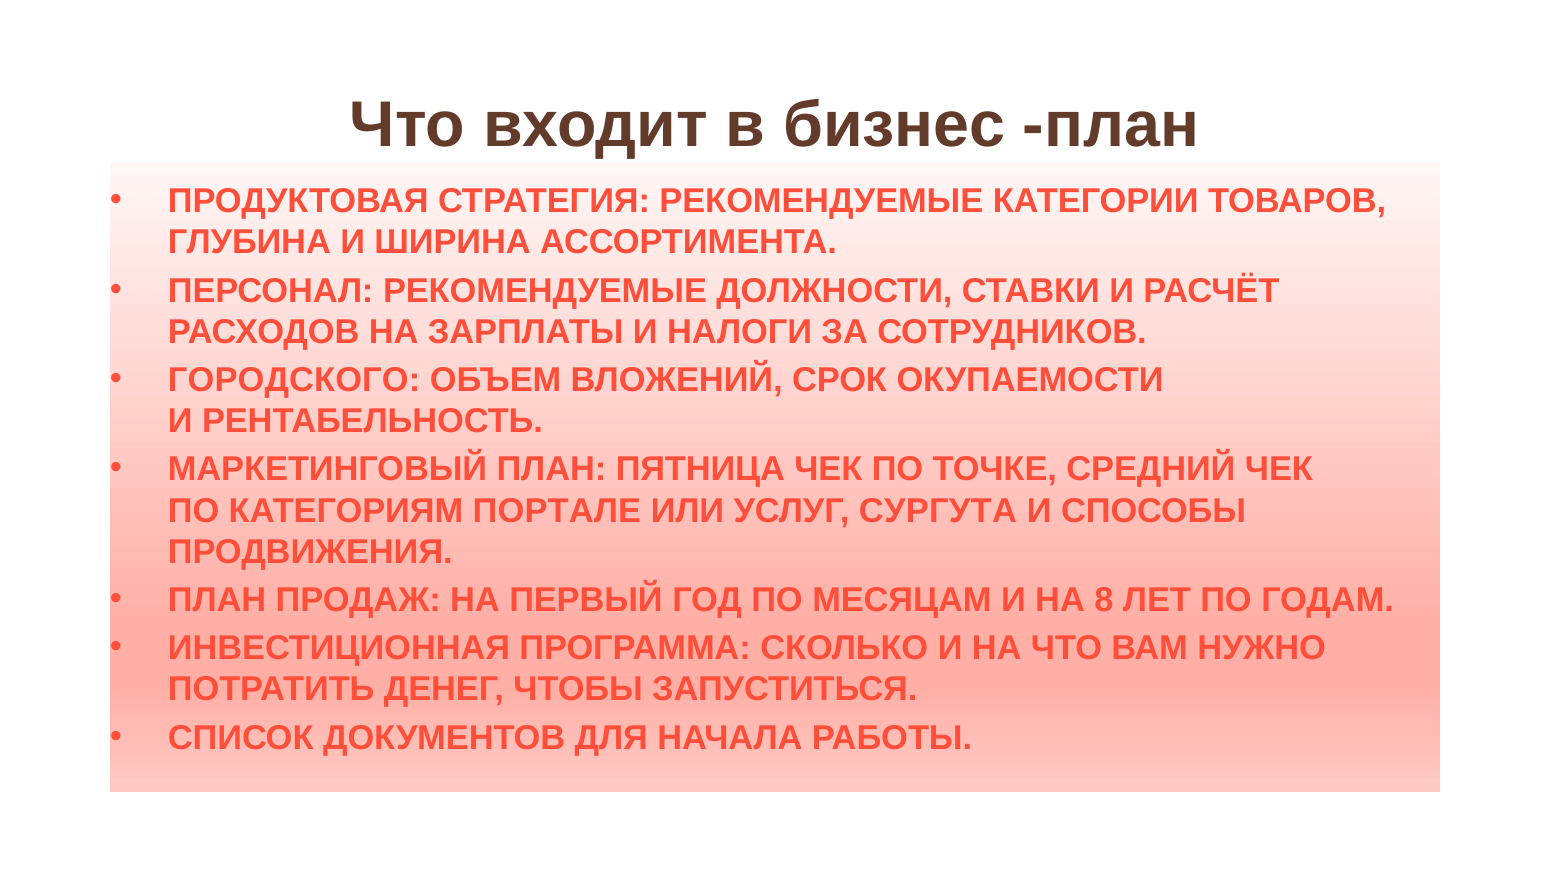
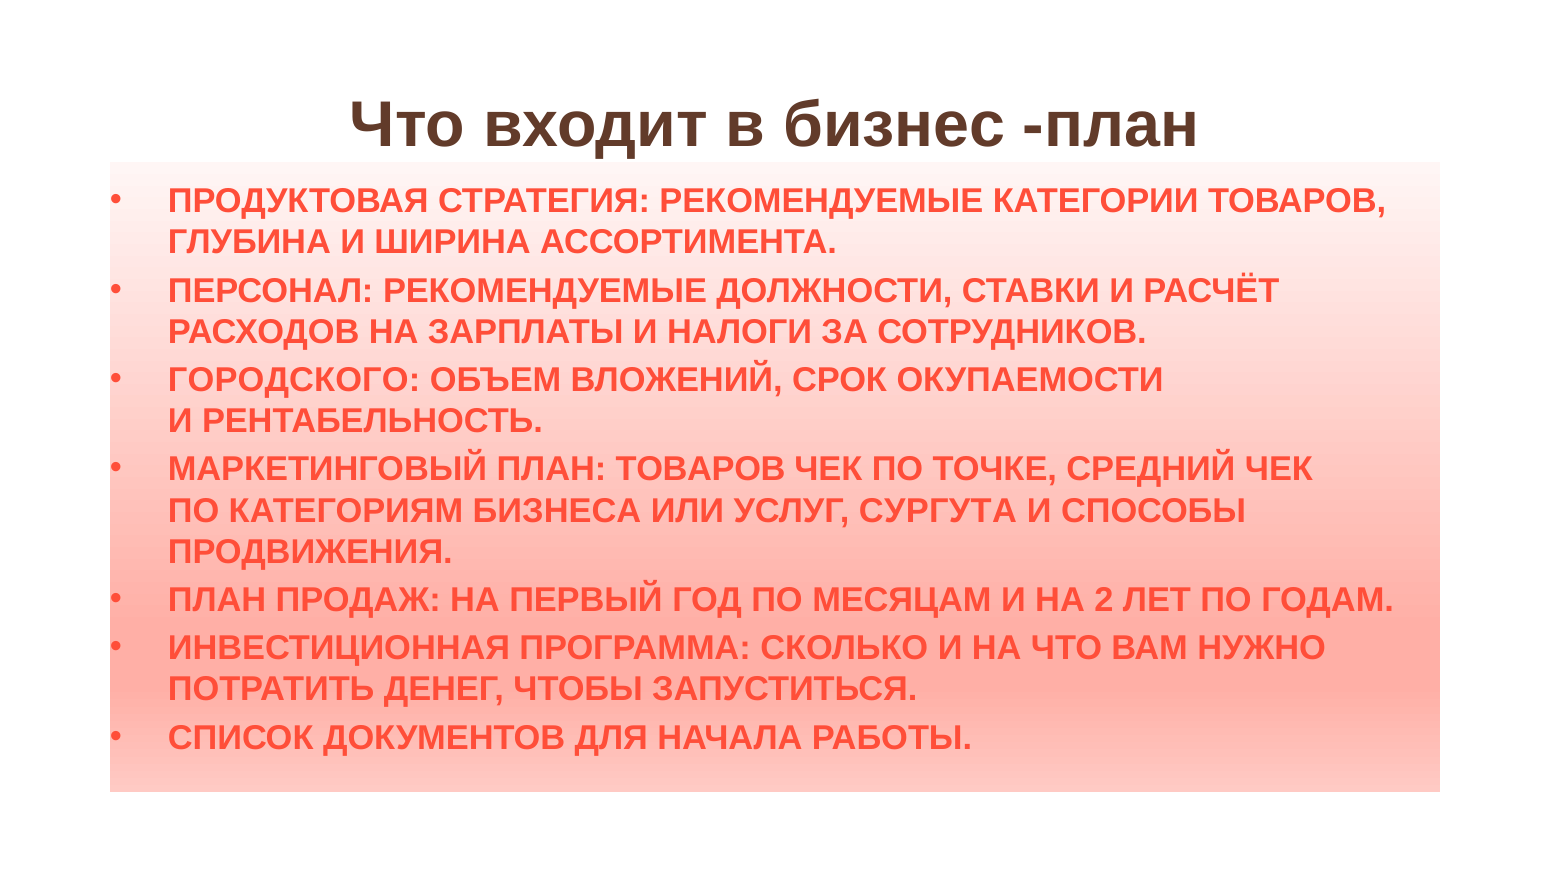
ПЛАН ПЯТНИЦА: ПЯТНИЦА -> ТОВАРОВ (701, 469)
ПОРТАЛЕ: ПОРТАЛЕ -> БИЗНЕСА (557, 511)
8: 8 -> 2 (1104, 600)
